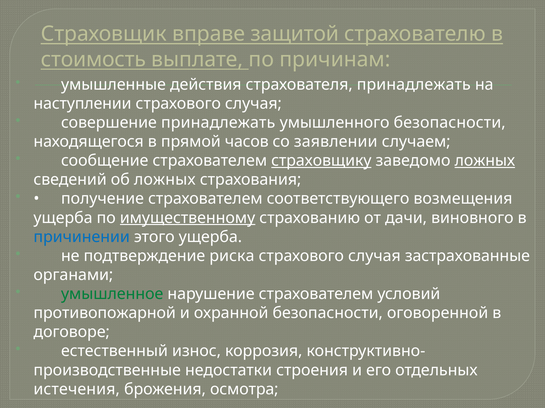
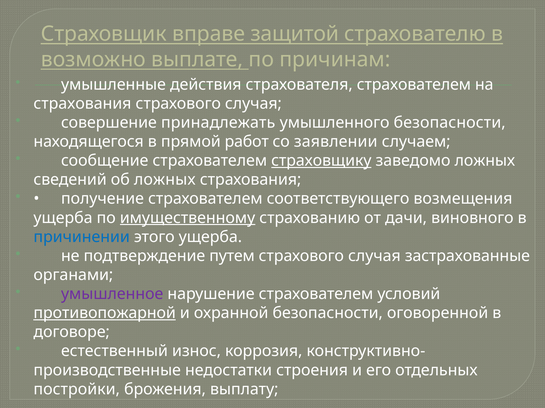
стоимость: стоимость -> возможно (93, 59)
страхователя принадлежать: принадлежать -> страхователем (414, 85)
наступлении: наступлении -> страхования (82, 104)
часов: часов -> работ (247, 142)
ложных underline: present -> none (485, 161)
риска: риска -> путем (232, 256)
умышленное colour: green -> purple (112, 294)
противопожарной underline: none -> present (105, 314)
истечения: истечения -> постройки (77, 390)
осмотра: осмотра -> выплату (244, 390)
